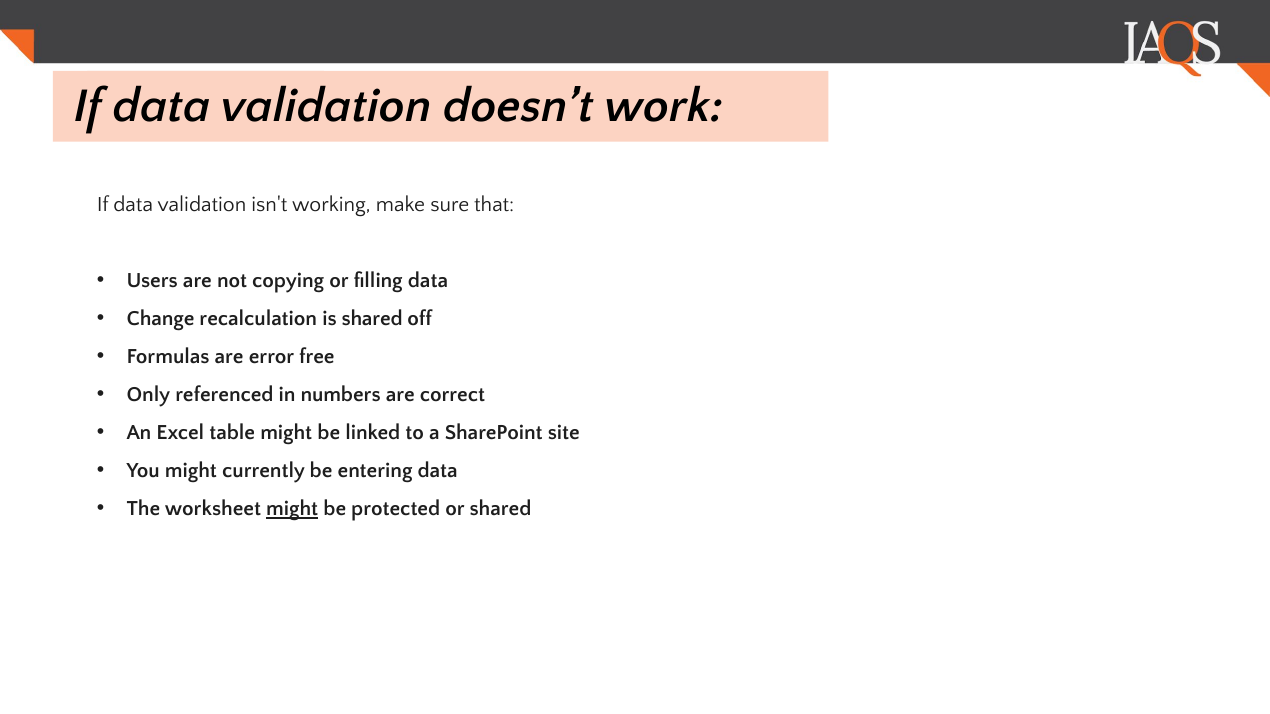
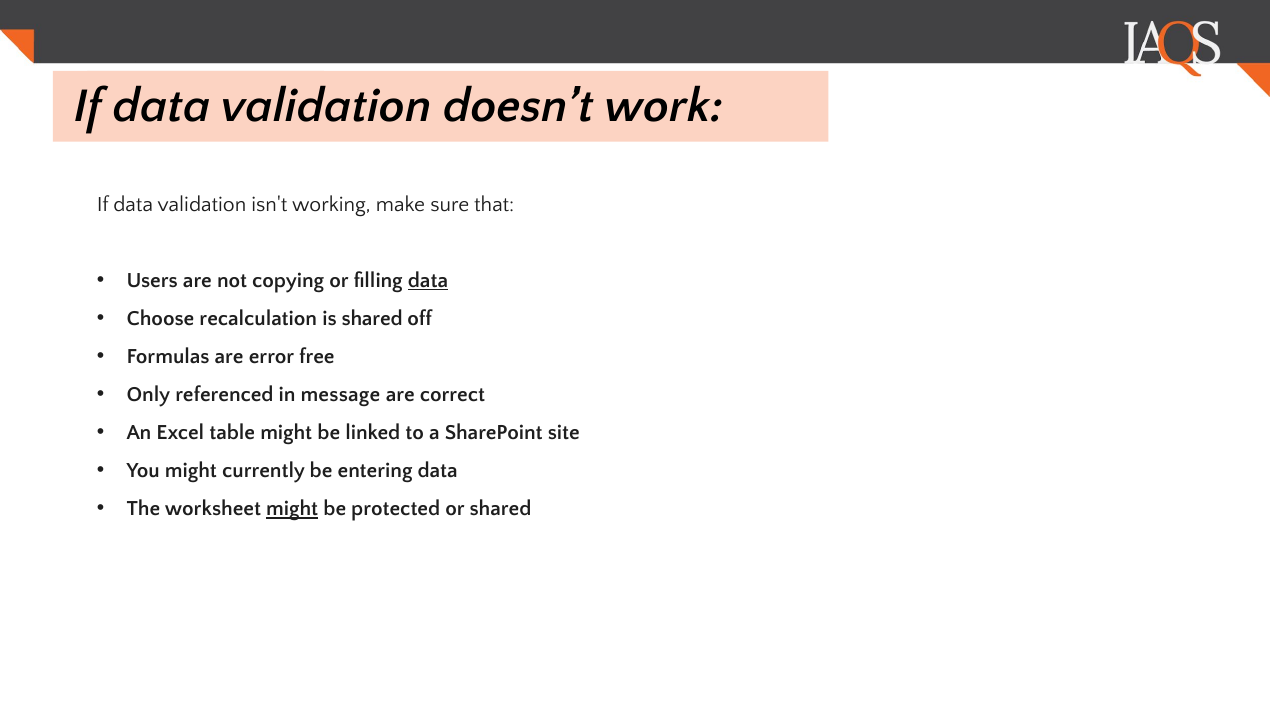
data underline: none -> present (428, 281)
Change: Change -> Choose (160, 319)
numbers: numbers -> message (340, 395)
